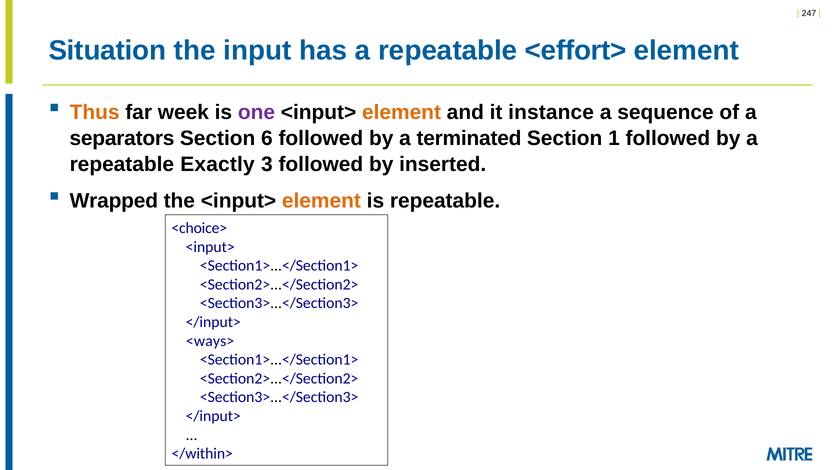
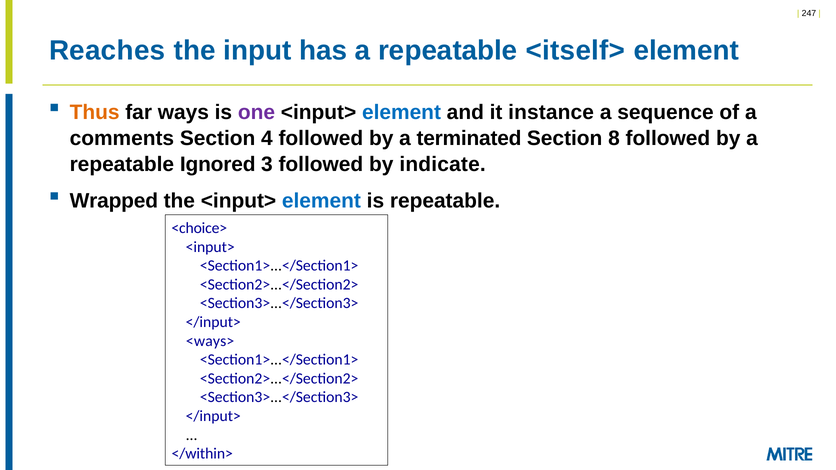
Situation: Situation -> Reaches (107, 51)
<effort>: <effort> -> <itself> (575, 51)
week: week -> ways (183, 112)
element colour: orange -> blue (401, 112)
separators: separators -> comments (122, 138)
6: 6 -> 4 (267, 138)
1: 1 -> 8 (614, 138)
Exactly: Exactly -> Ignored (218, 164)
inserted: inserted -> indicate (443, 164)
element colour: orange -> blue (321, 201)
